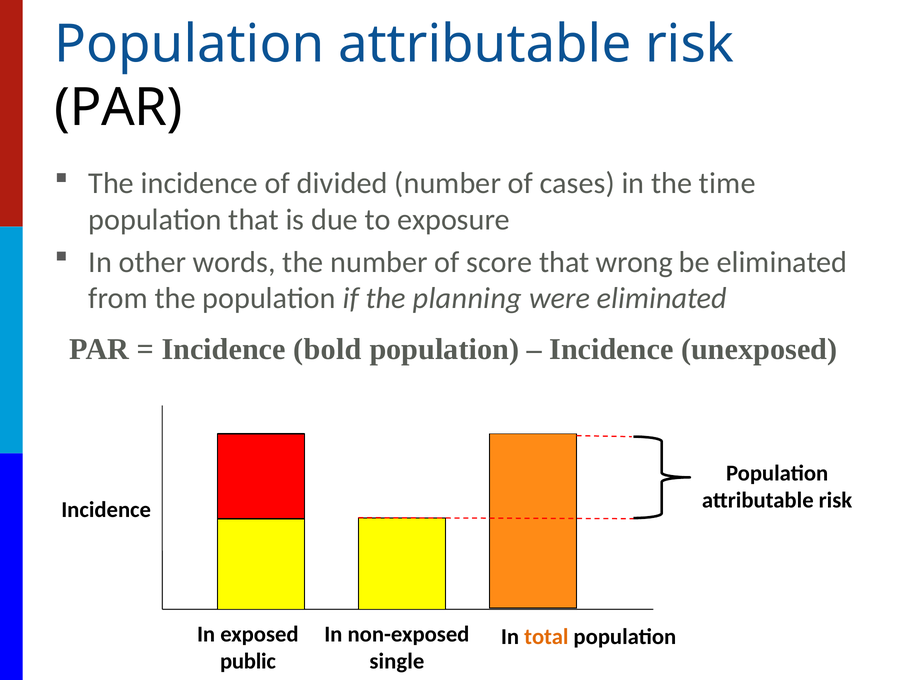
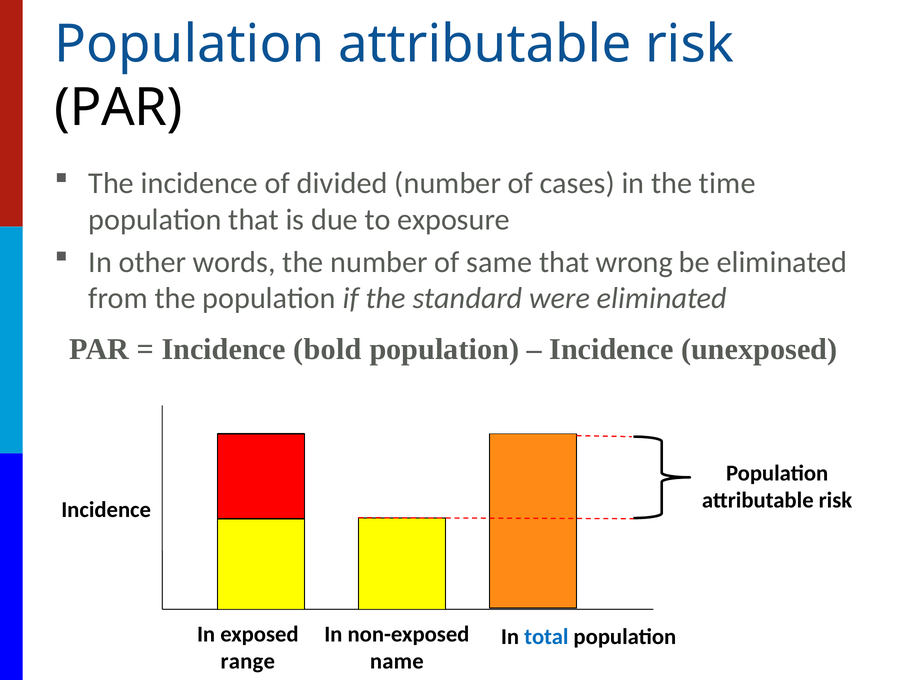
score: score -> same (499, 262)
planning: planning -> standard (468, 298)
total colour: orange -> blue (546, 637)
public: public -> range (248, 662)
single: single -> name (397, 662)
